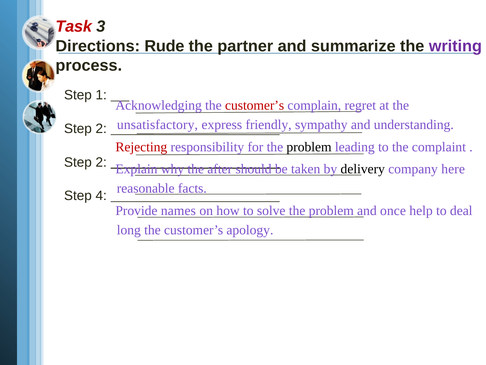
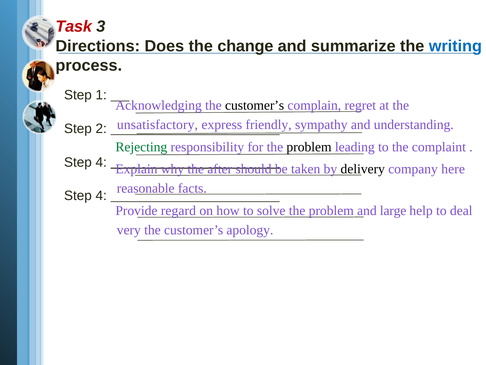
Rude: Rude -> Does (164, 46)
partner: partner -> change (245, 46)
writing colour: purple -> blue (455, 46)
customer’s colour: red -> black (255, 105)
Rejecting colour: red -> green (141, 147)
2: 2 -> 4 (101, 162)
names: names -> regard (178, 210)
once: once -> large (393, 210)
long: long -> very (129, 230)
